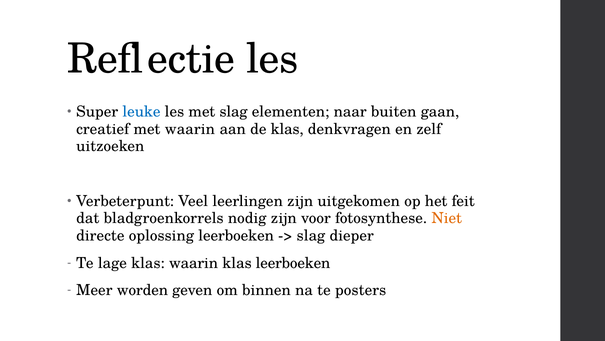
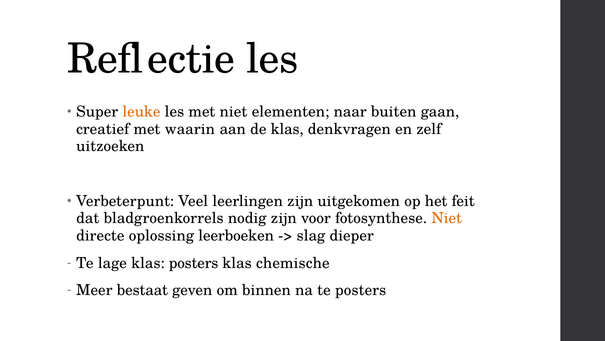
leuke colour: blue -> orange (141, 112)
met slag: slag -> niet (233, 112)
klas waarin: waarin -> posters (194, 262)
klas leerboeken: leerboeken -> chemische (293, 262)
worden: worden -> bestaat (142, 290)
